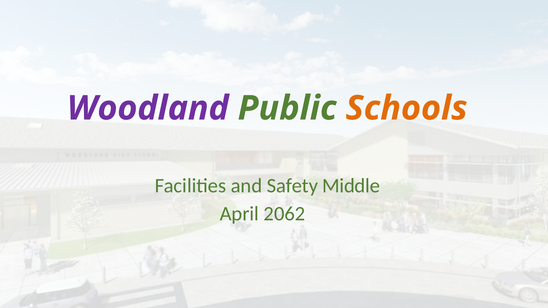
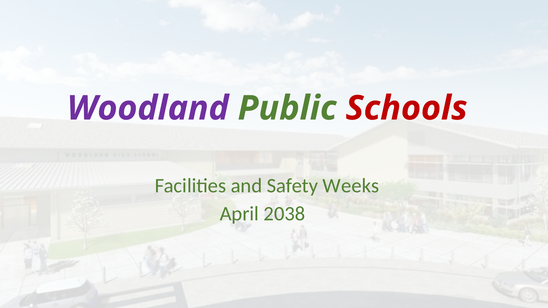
Schools colour: orange -> red (407, 108)
Middle: Middle -> Weeks (351, 186)
2062: 2062 -> 2038 (284, 214)
